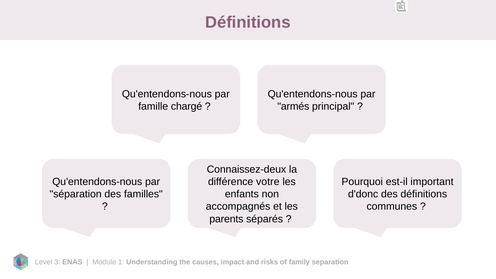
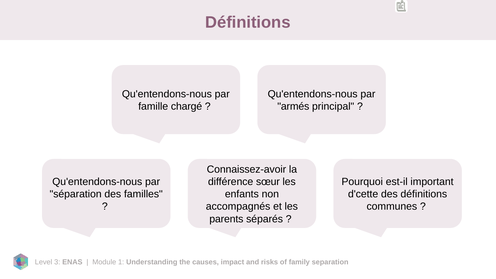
Connaissez-deux: Connaissez-deux -> Connaissez-avoir (246, 169)
votre: votre -> sœur (268, 182)
d'donc: d'donc -> d'cette (363, 194)
